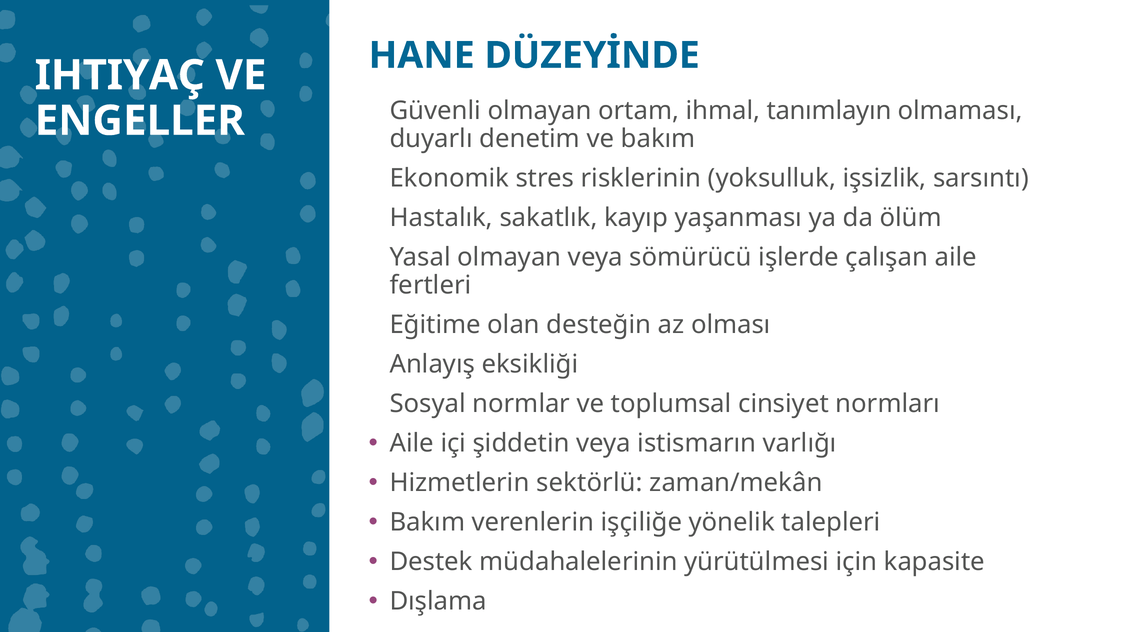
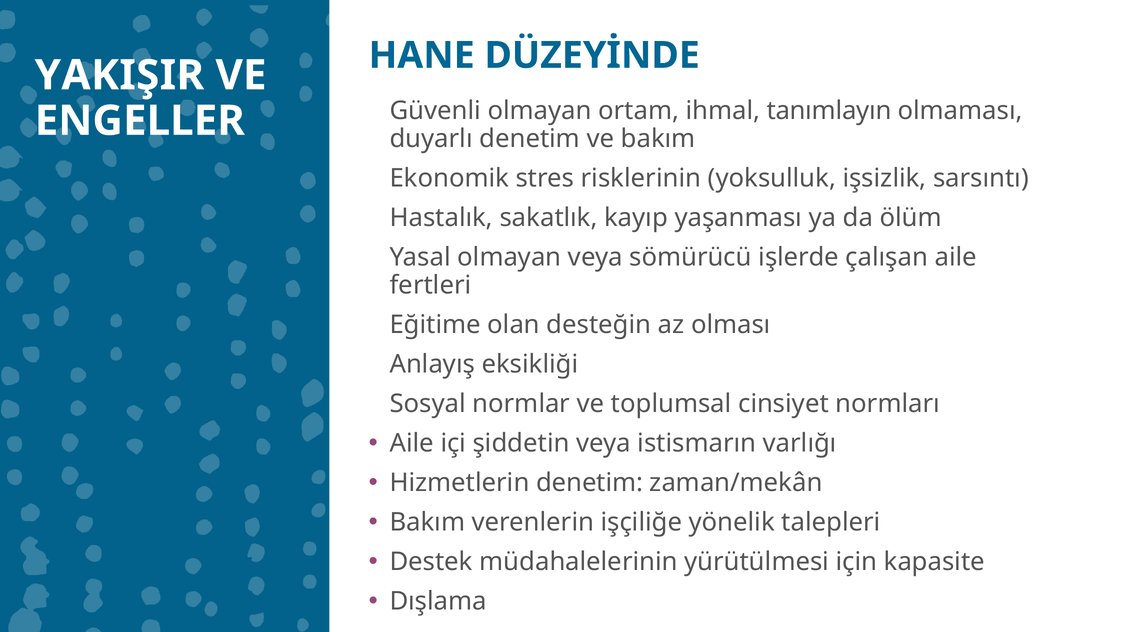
IHTIYAÇ: IHTIYAÇ -> YAKIŞIR (119, 75)
Hizmetlerin sektörlü: sektörlü -> denetim (590, 483)
